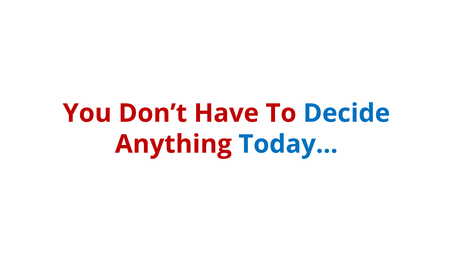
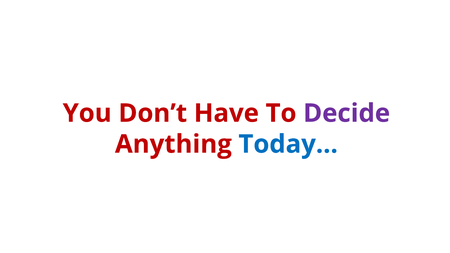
Decide colour: blue -> purple (347, 113)
